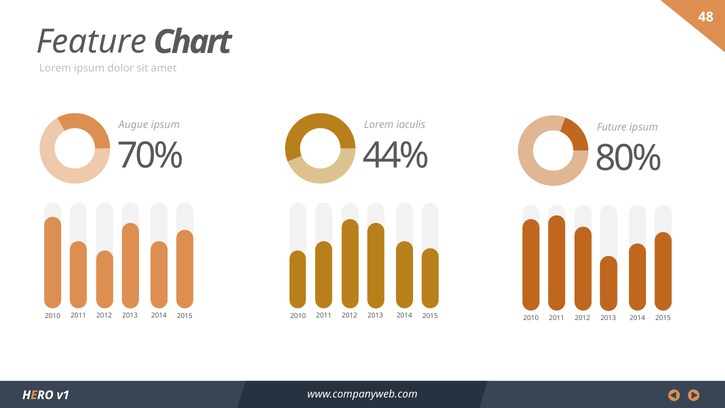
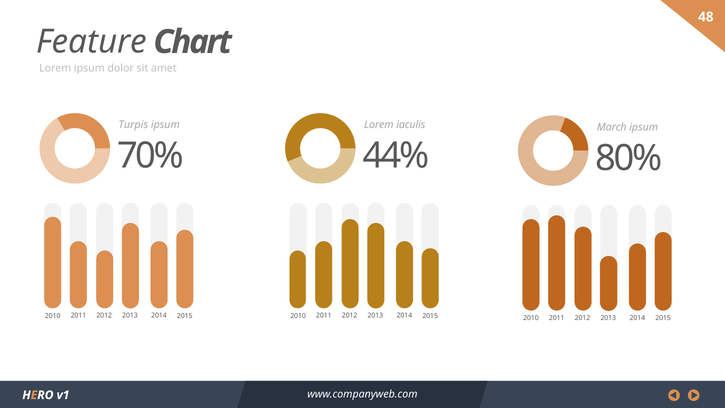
Augue: Augue -> Turpis (133, 125)
Future: Future -> March (612, 127)
